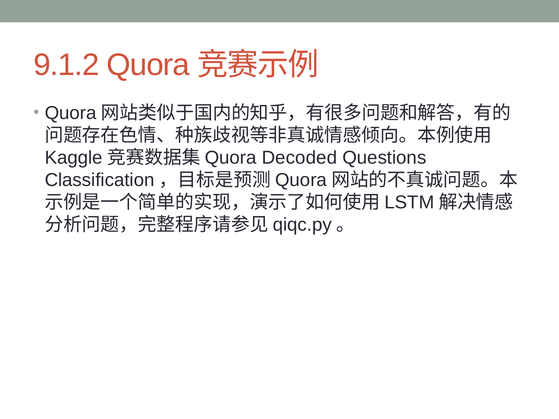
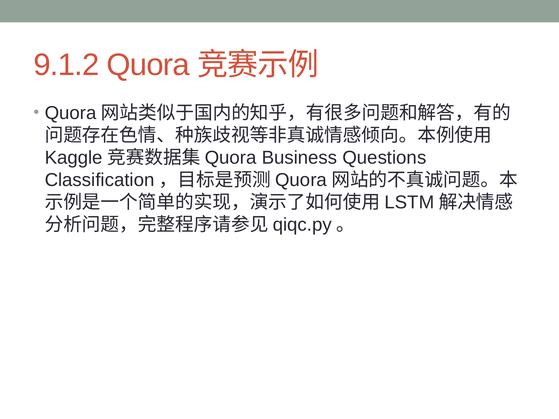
Decoded: Decoded -> Business (299, 158)
